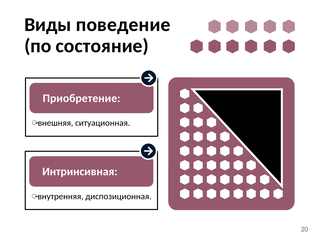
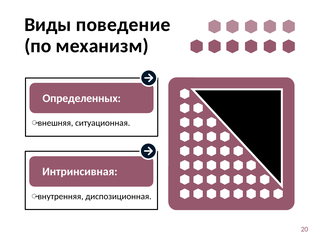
состояние: состояние -> механизм (102, 46)
Приобретение: Приобретение -> Определенных (82, 98)
